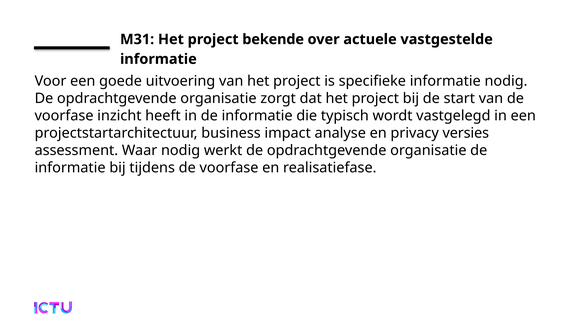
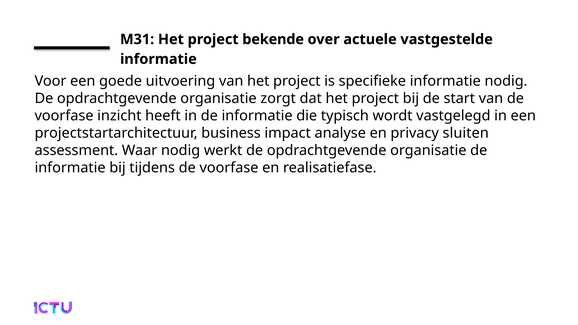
versies: versies -> sluiten (466, 133)
